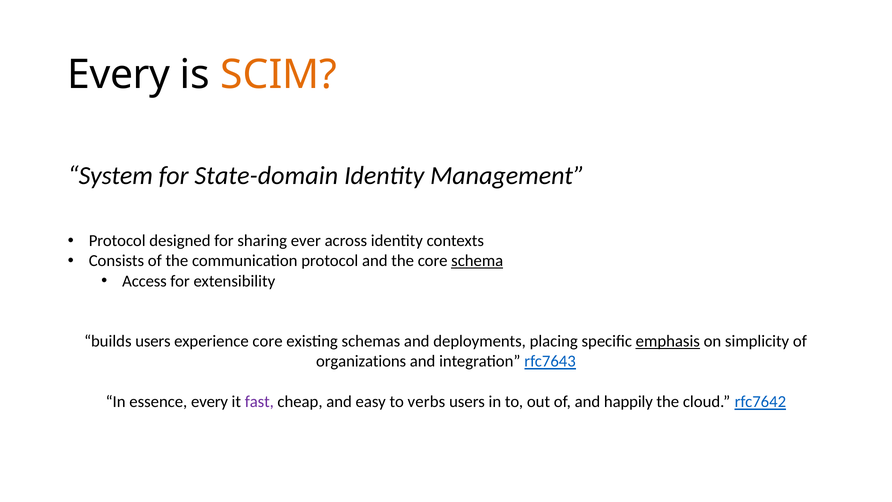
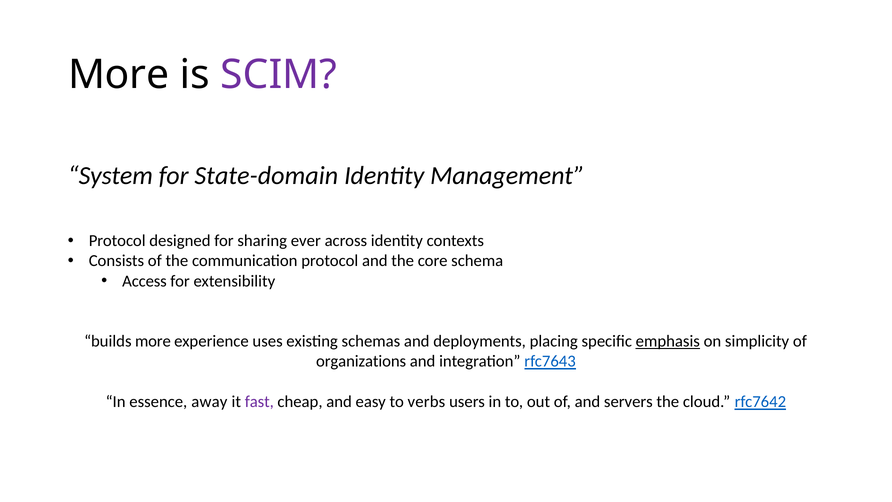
Every: Every -> More (119, 75)
SCIM colour: orange -> purple (279, 75)
schema underline: present -> none (477, 261)
builds users: users -> more (153, 341)
experience core: core -> uses (268, 341)
essence every: every -> away (209, 402)
happily: happily -> servers (628, 402)
